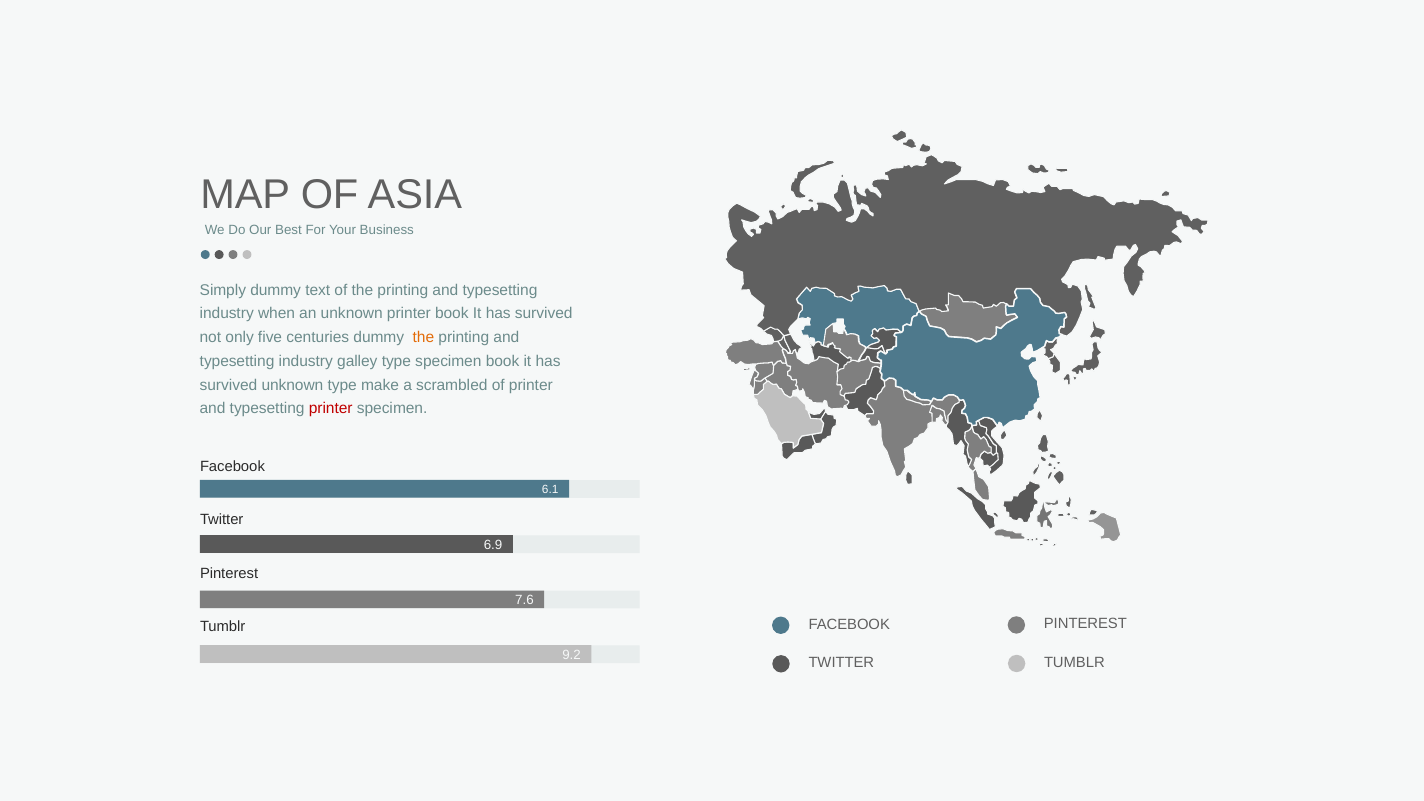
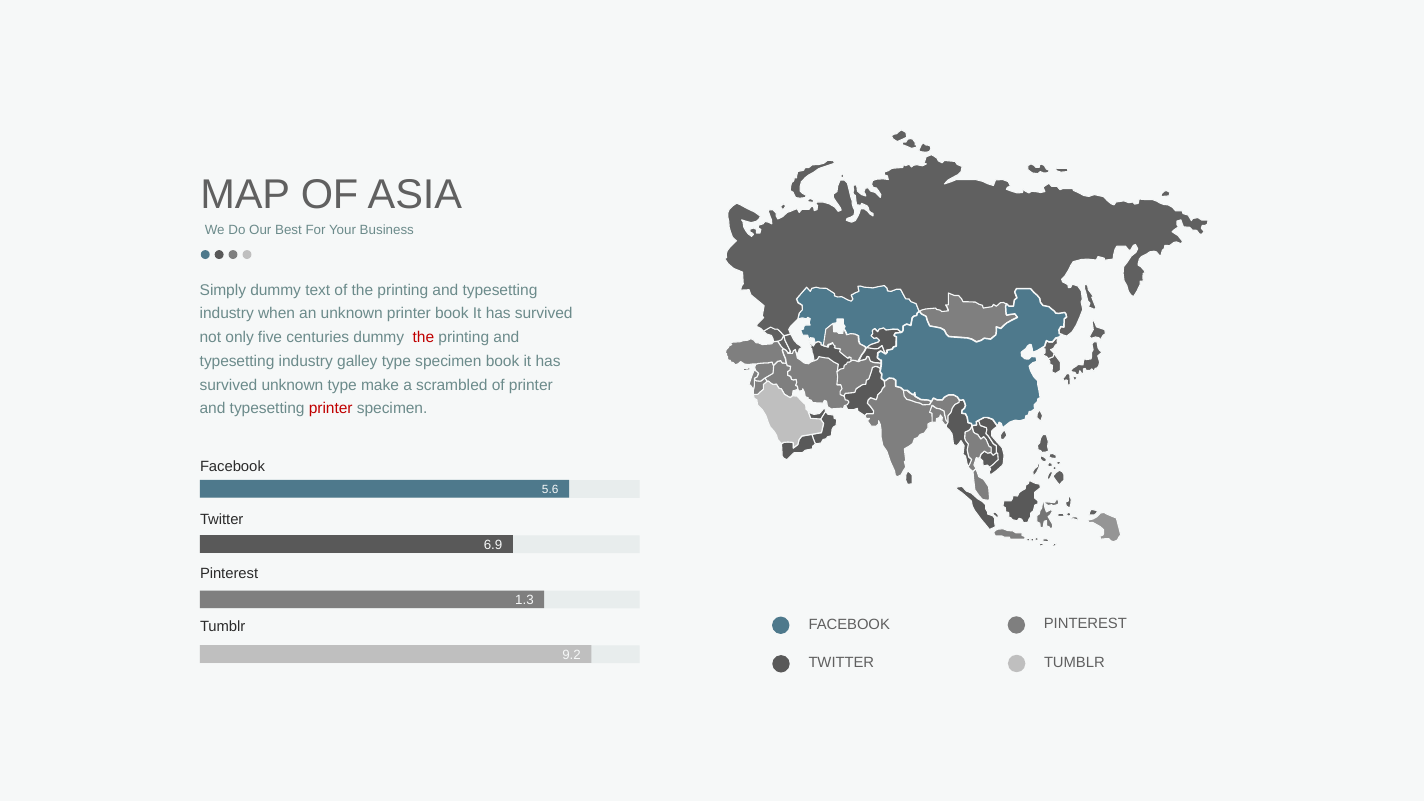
the colour: orange -> red (423, 338)
6.1: 6.1 -> 5.6 (550, 490)
7.6: 7.6 -> 1.3 (524, 600)
